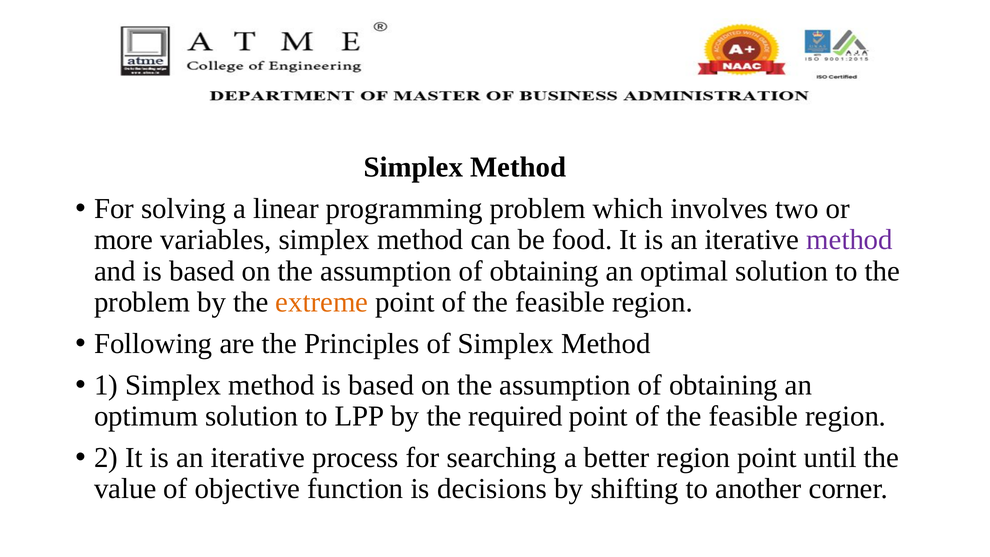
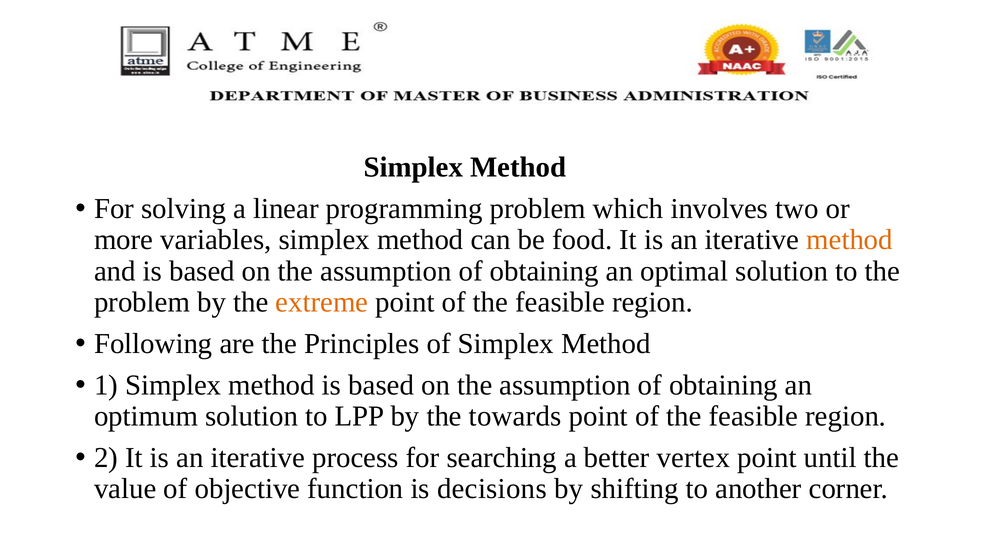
method colour: purple -> orange (850, 240)
required: required -> towards (515, 416)
better region: region -> vertex (693, 458)
